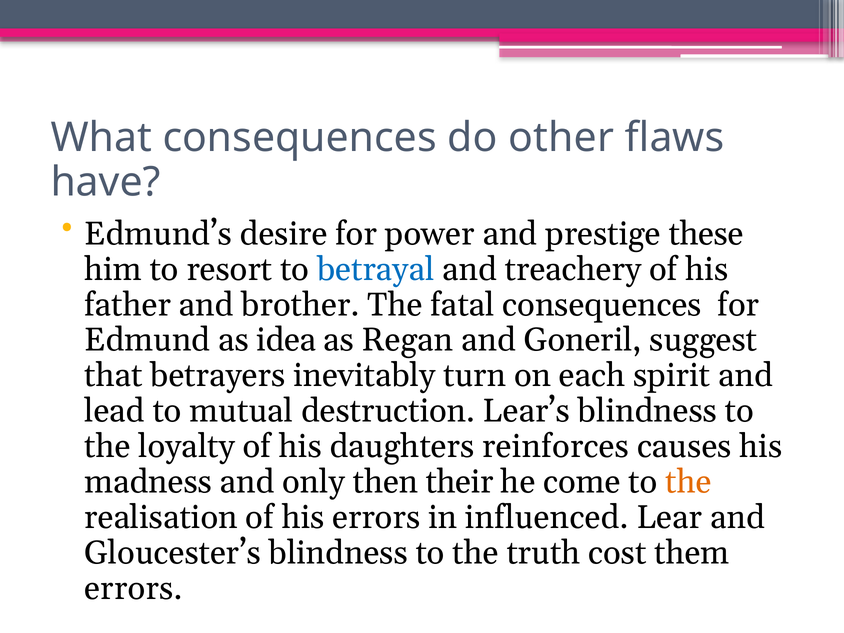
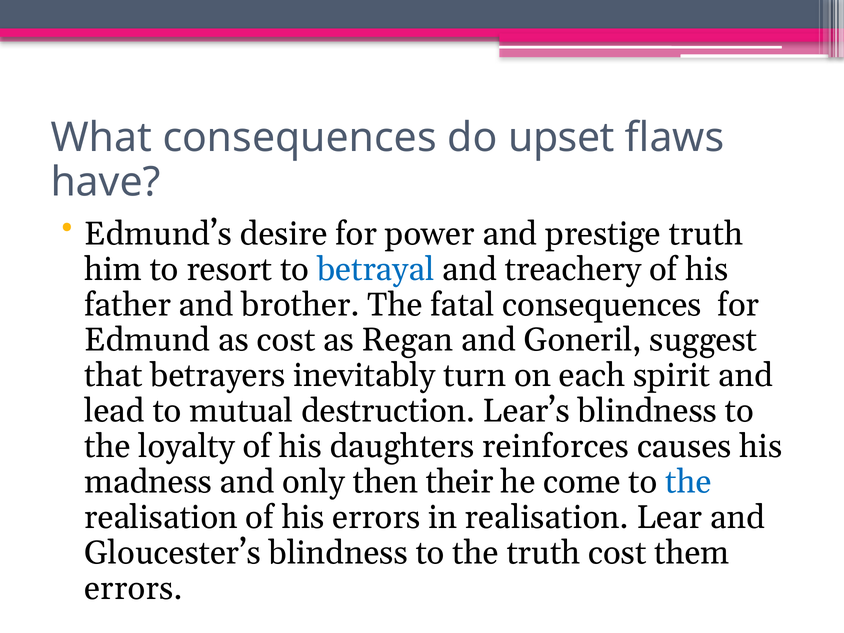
other: other -> upset (561, 138)
prestige these: these -> truth (706, 234)
as idea: idea -> cost (286, 340)
the colour: orange -> blue (688, 482)
in influenced: influenced -> realisation (547, 517)
